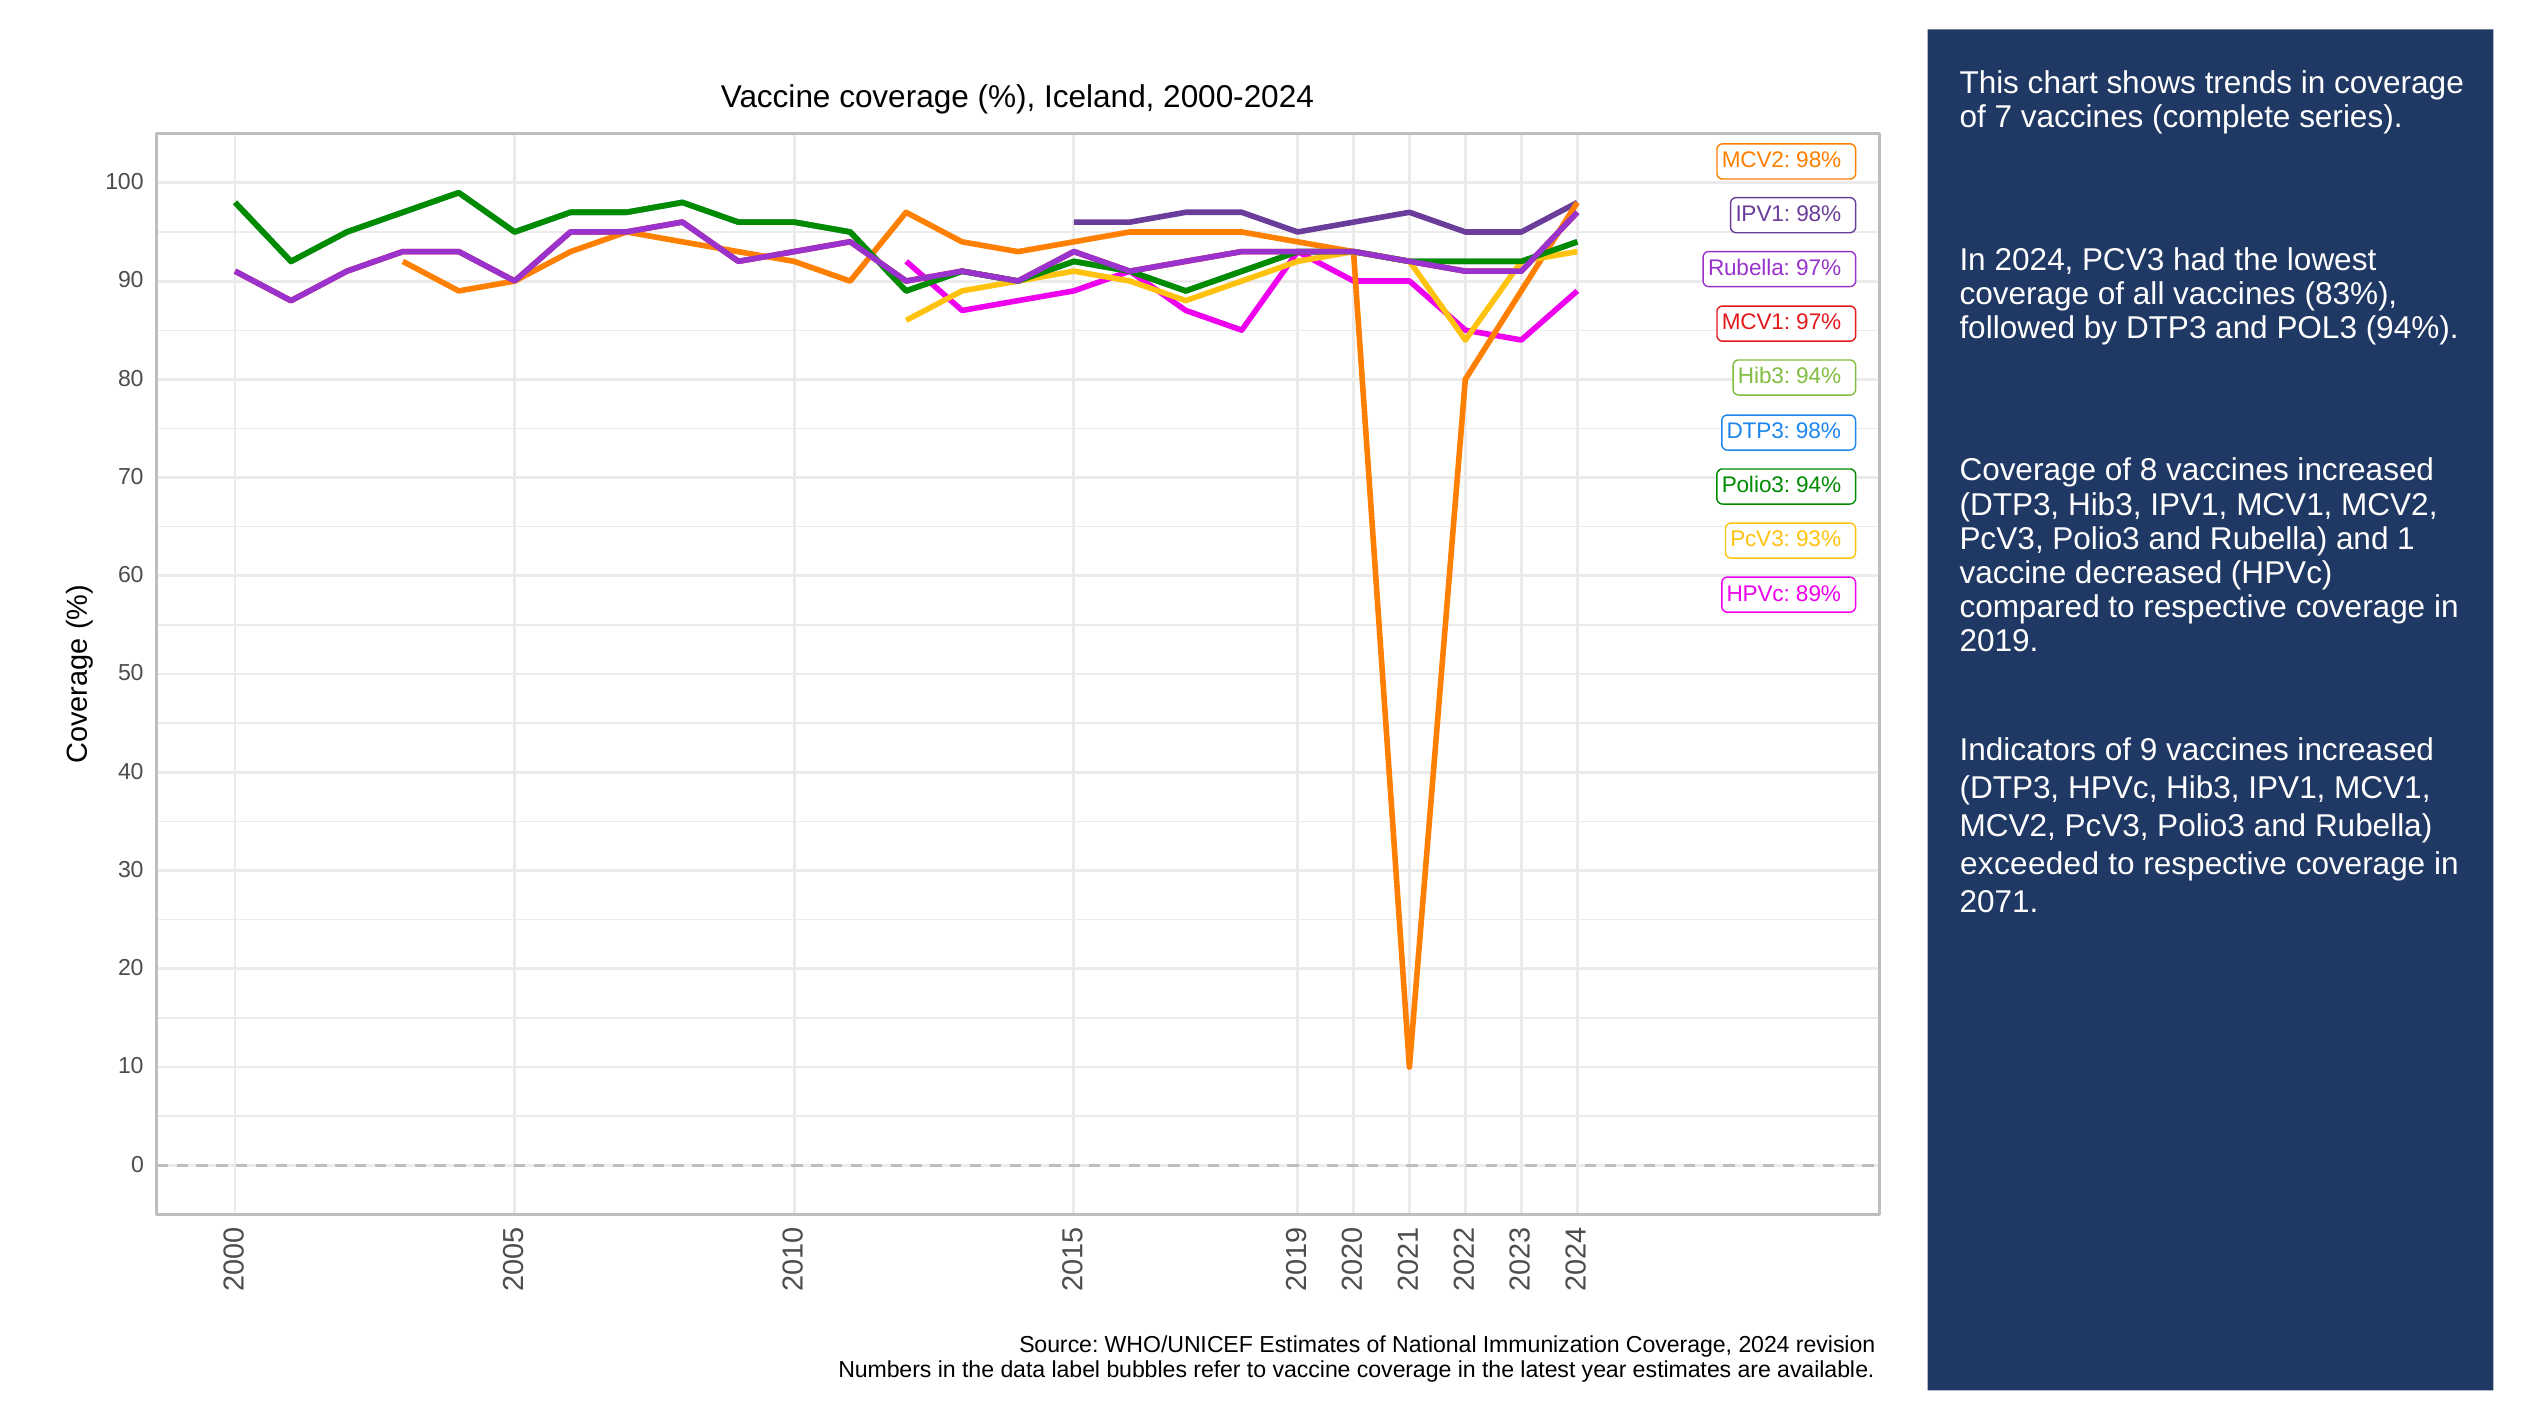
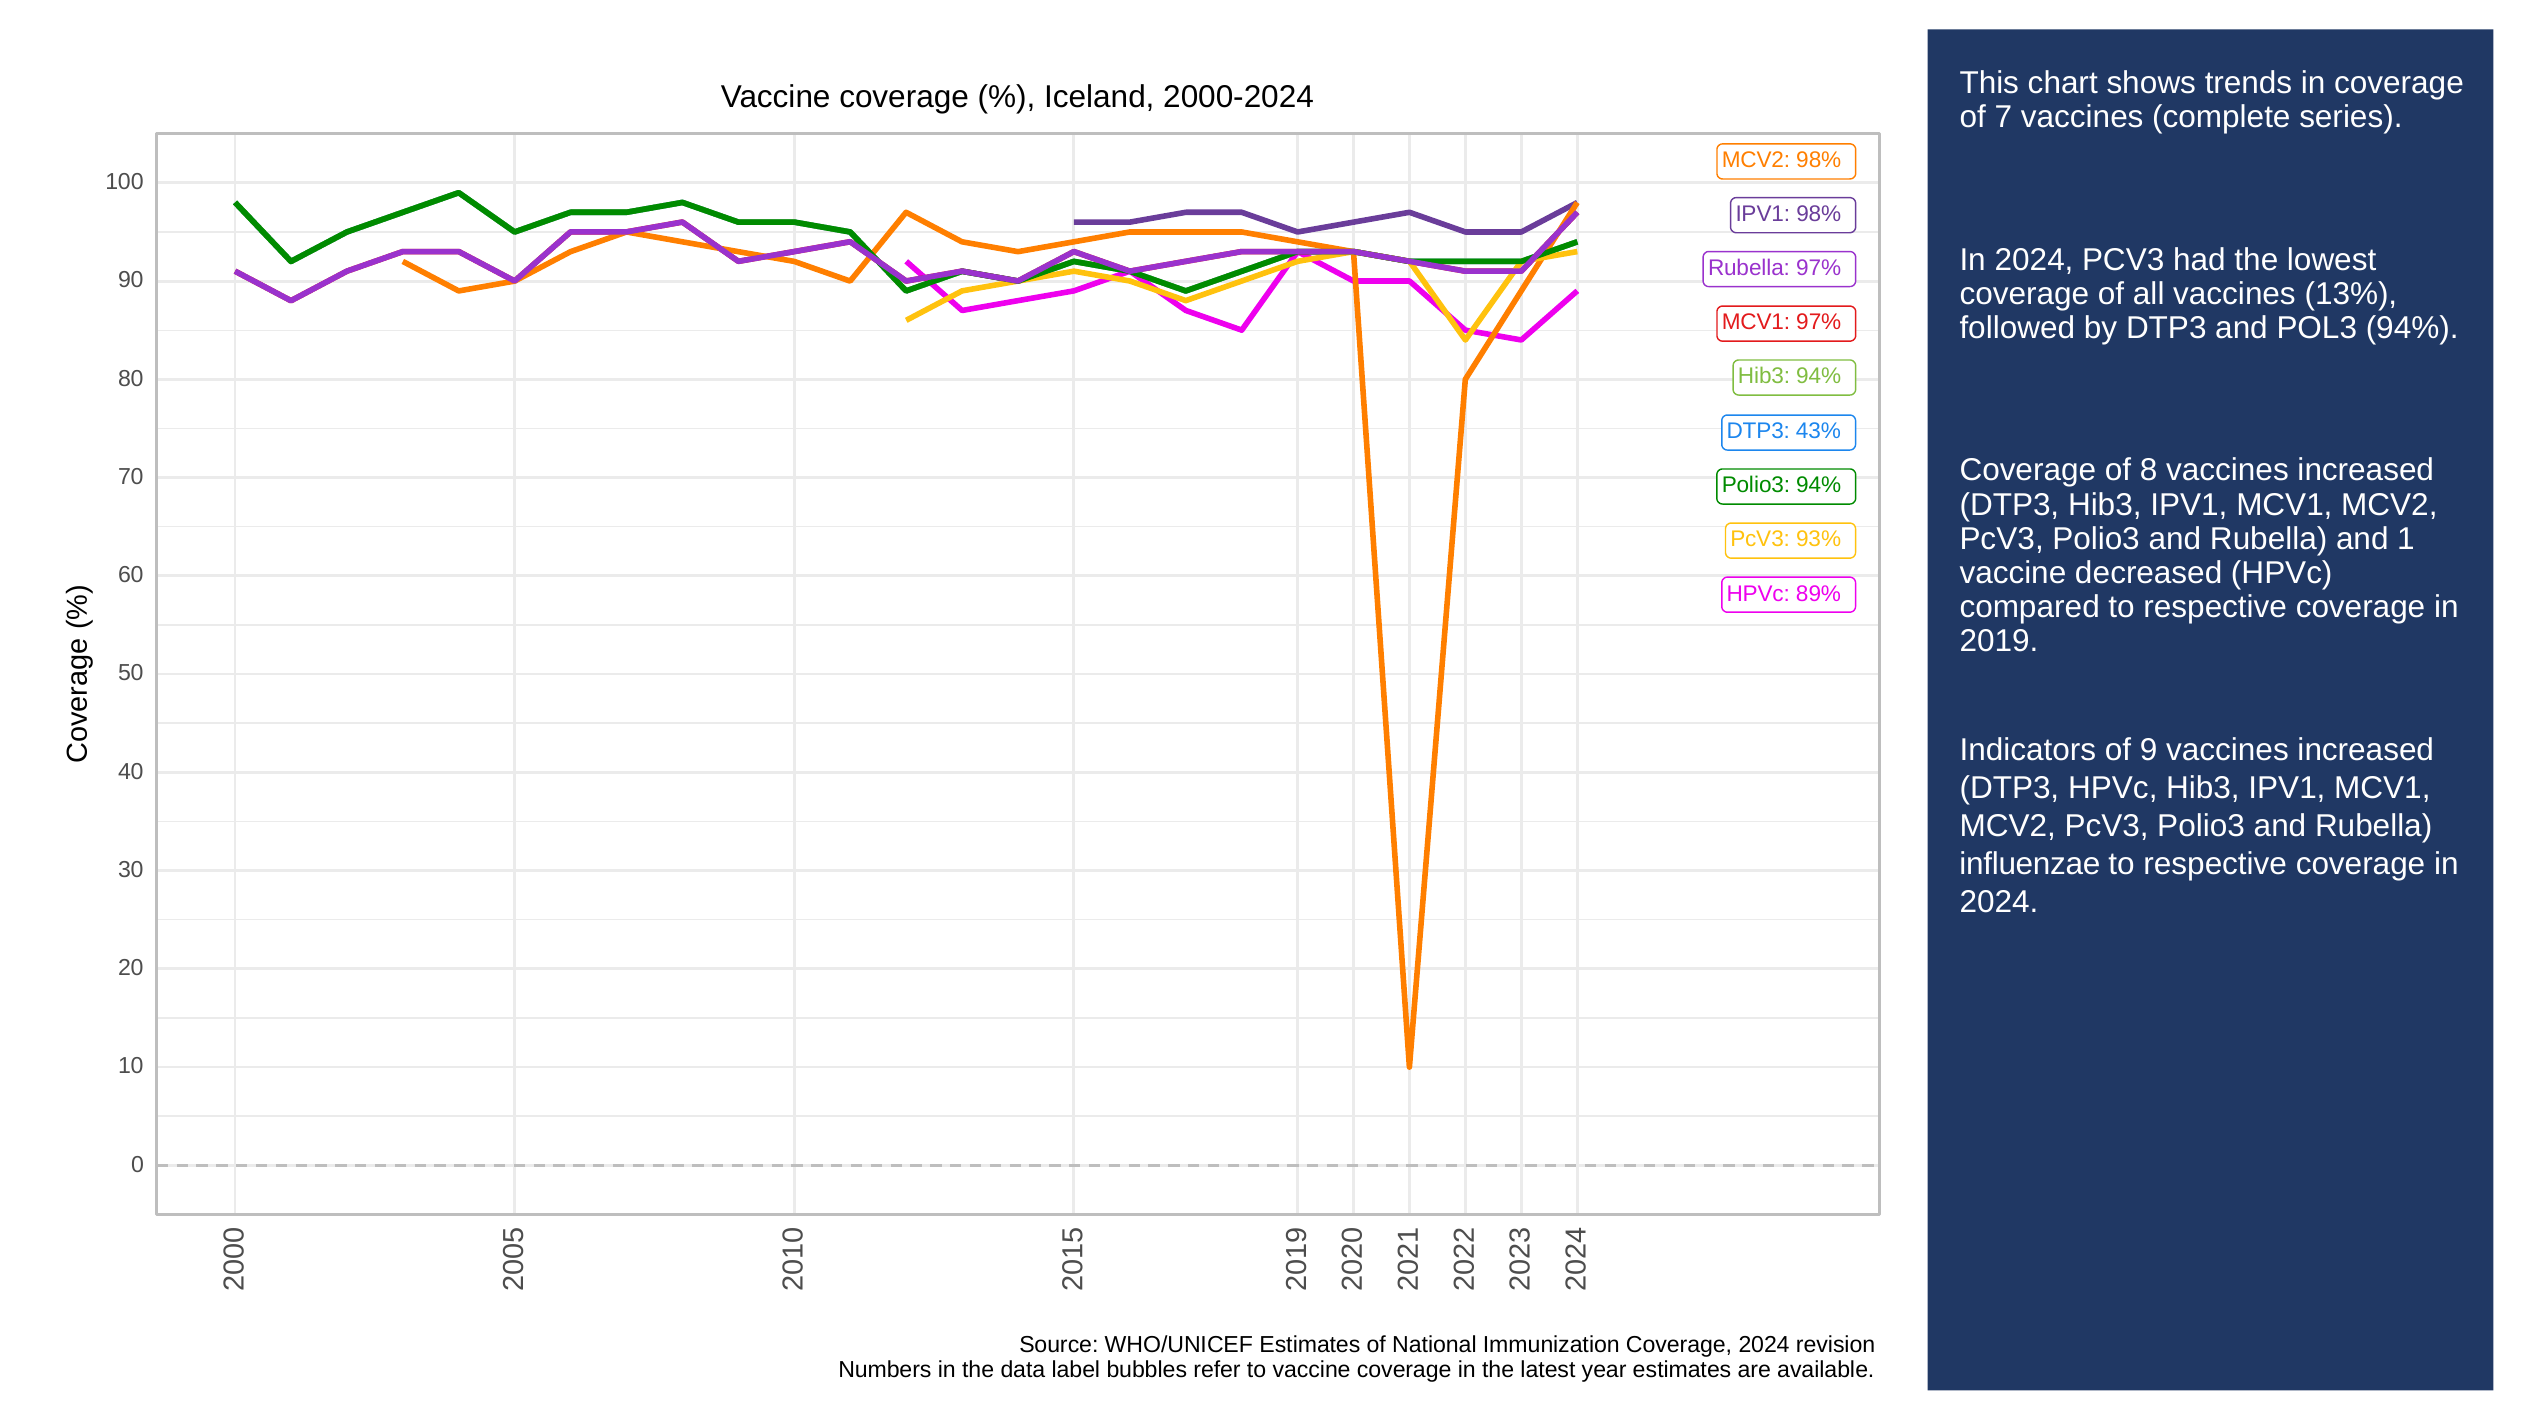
83%: 83% -> 13% (2351, 294)
DTP3 98%: 98% -> 43% (1818, 432)
exceeded: exceeded -> influenzae (2030, 864)
2071: 2071 -> 2024 (1999, 902)
